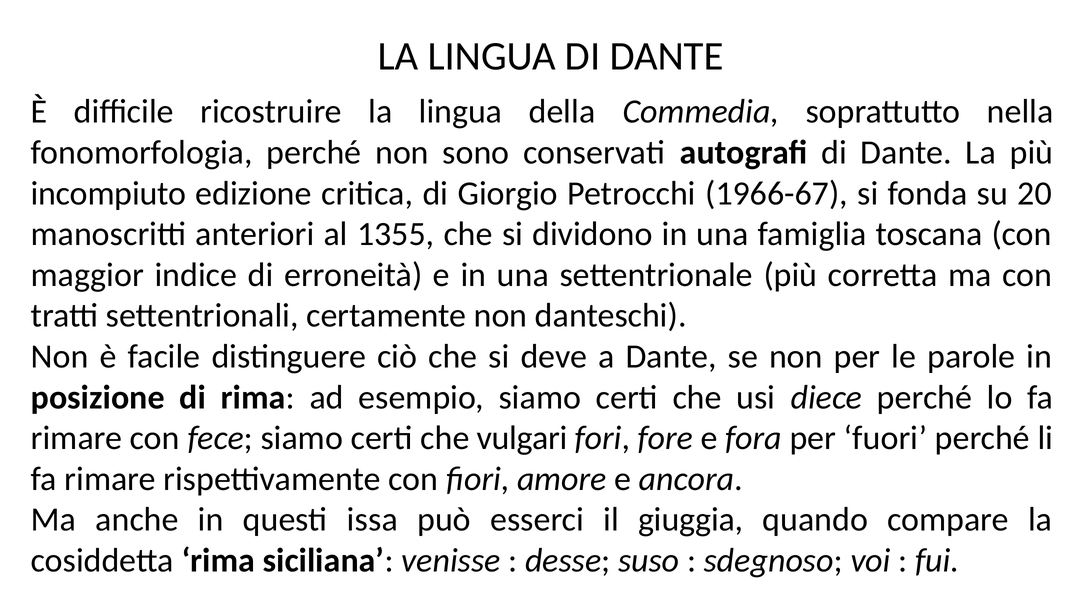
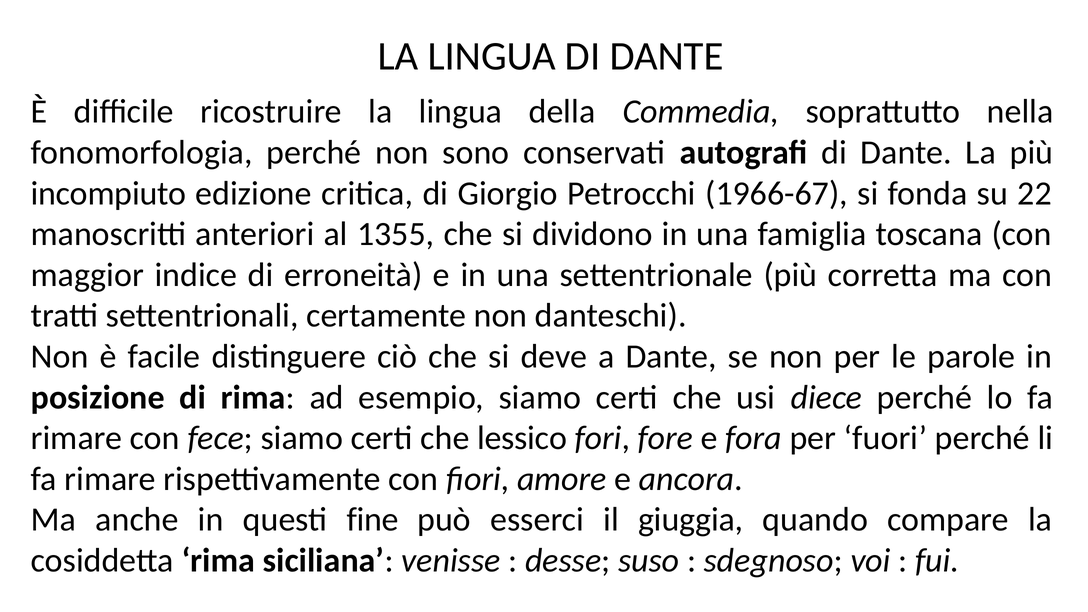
20: 20 -> 22 (1035, 193)
vulgari: vulgari -> lessico (522, 438)
issa: issa -> fine (373, 520)
